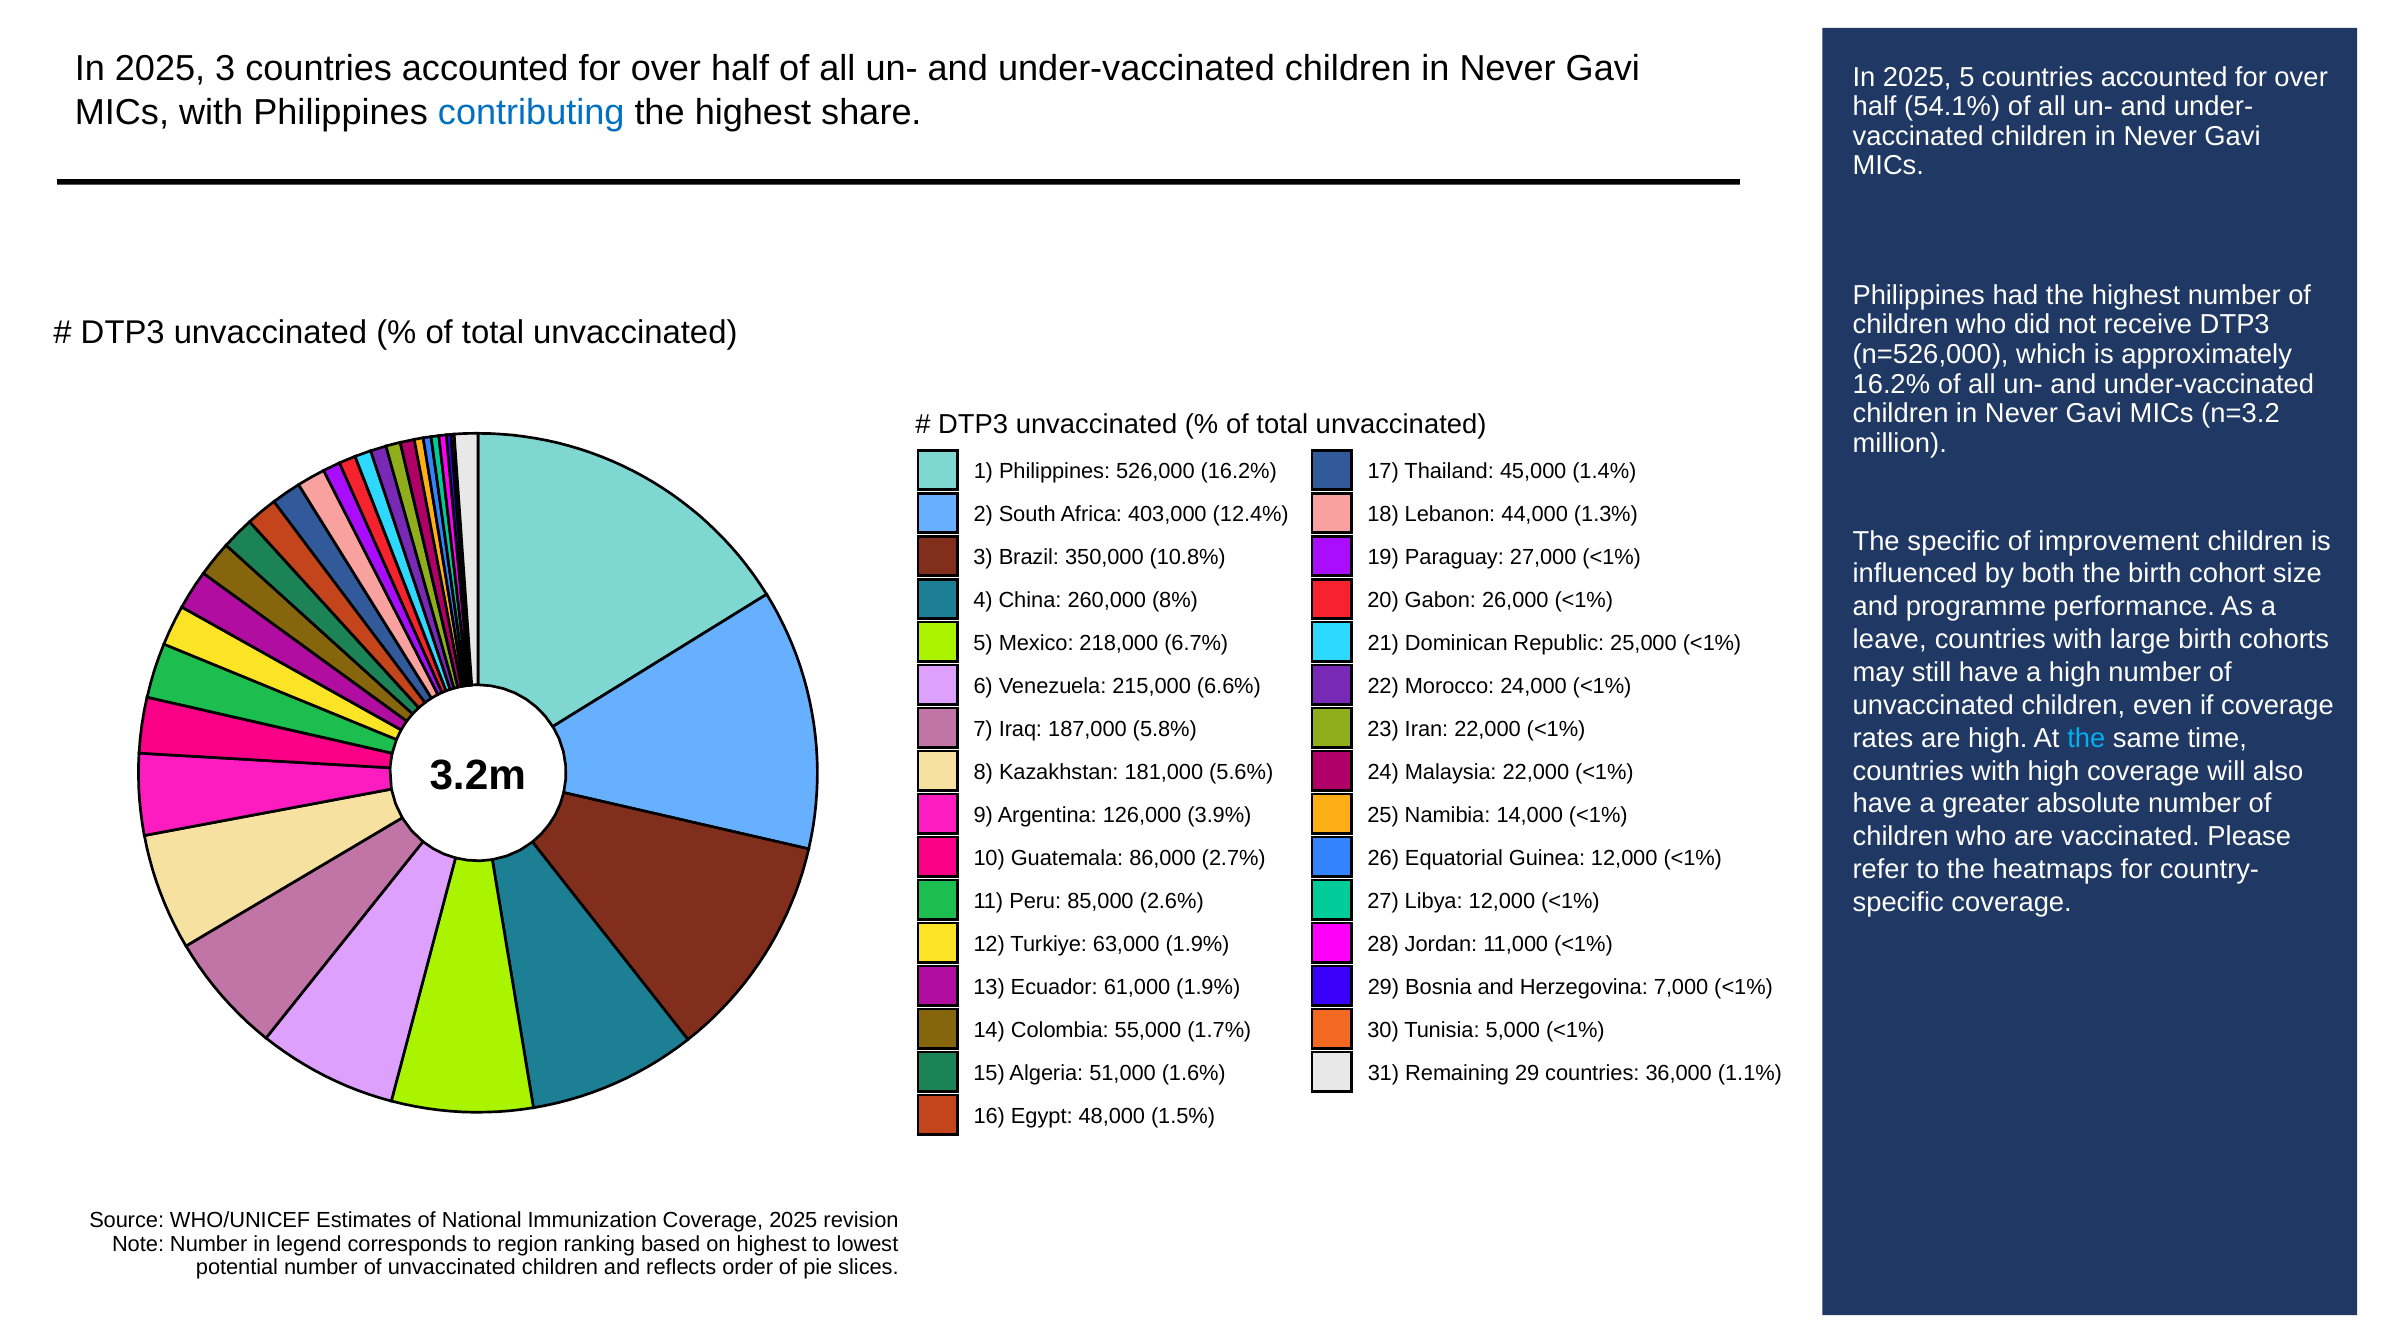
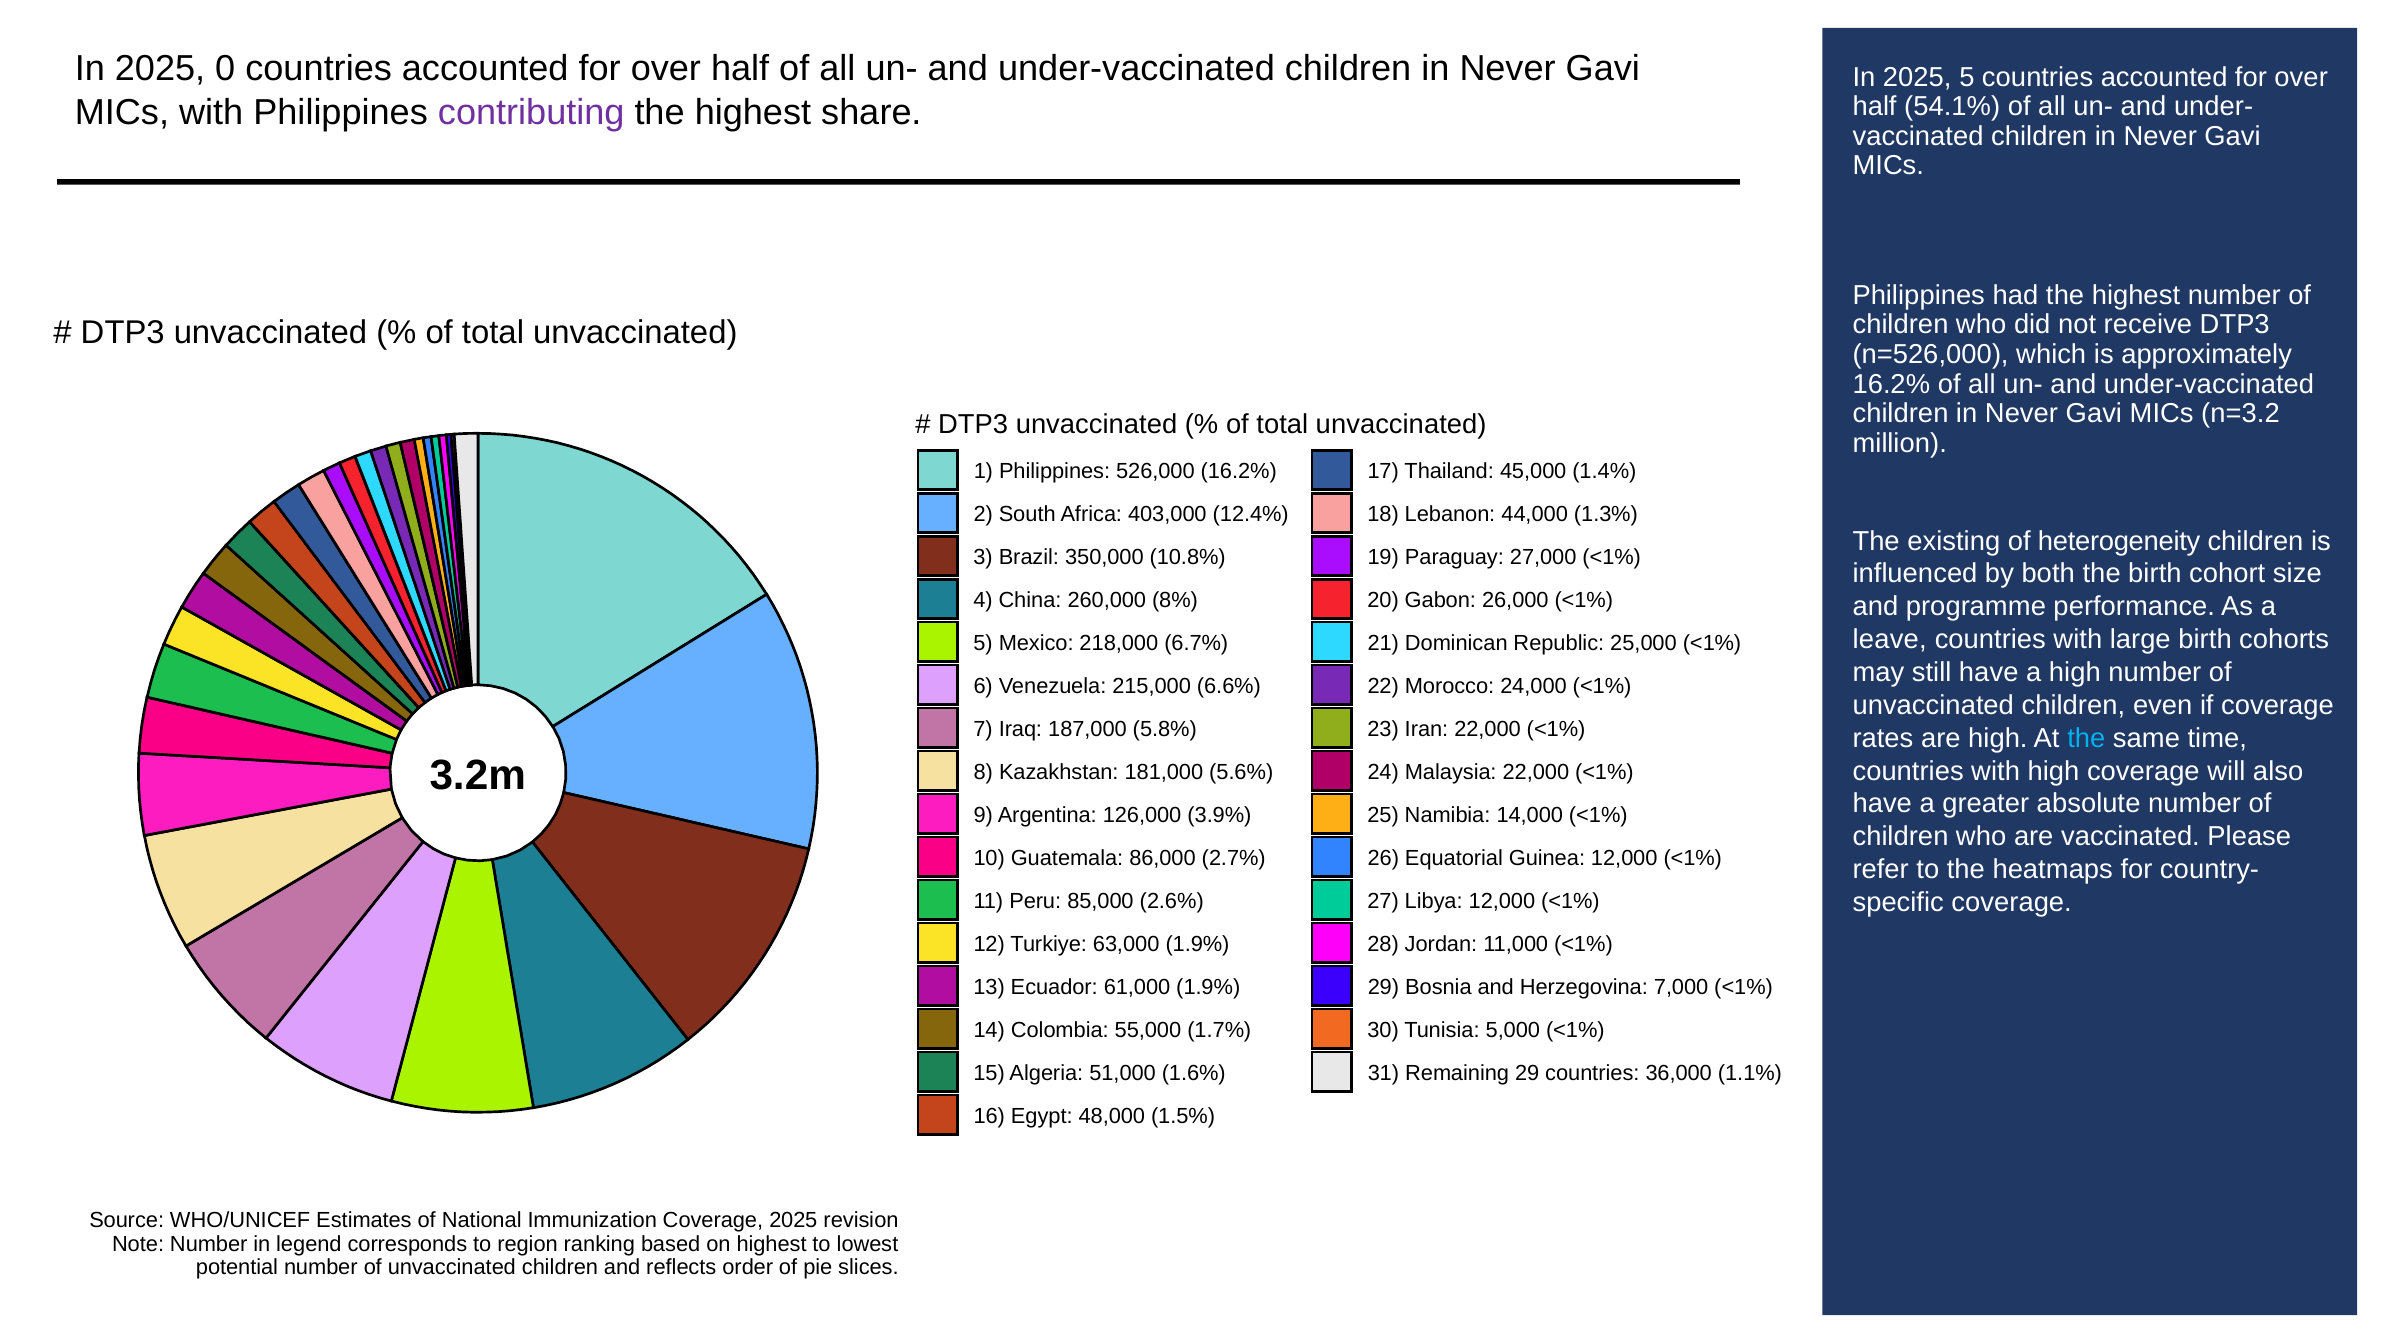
2025 3: 3 -> 0 (225, 69)
contributing colour: blue -> purple (531, 112)
The specific: specific -> existing (1954, 541)
improvement: improvement -> heterogeneity (2119, 541)
